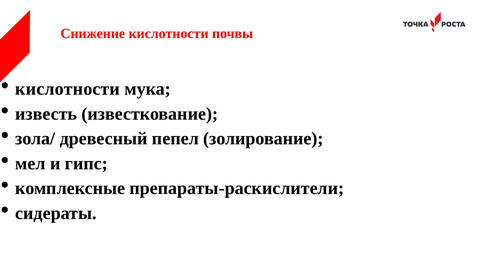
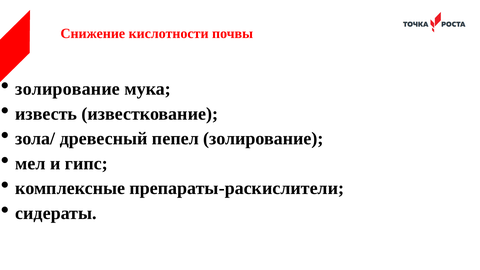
кислотности: кислотности -> золирование (68, 89)
